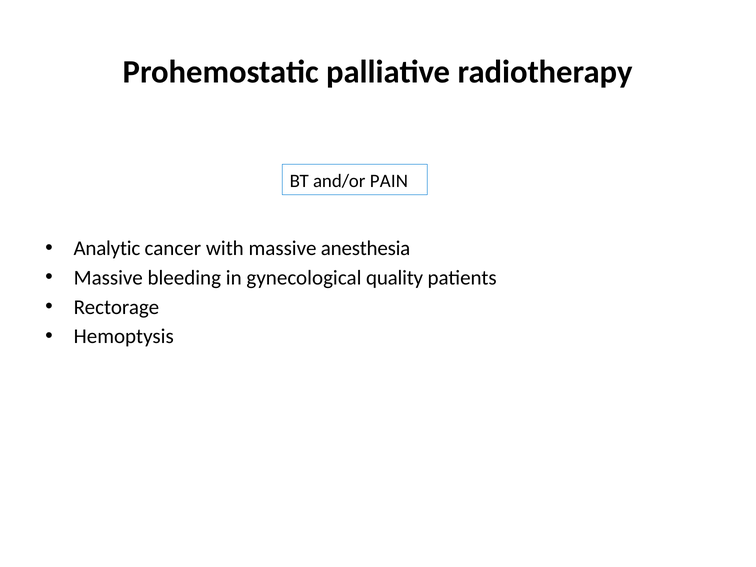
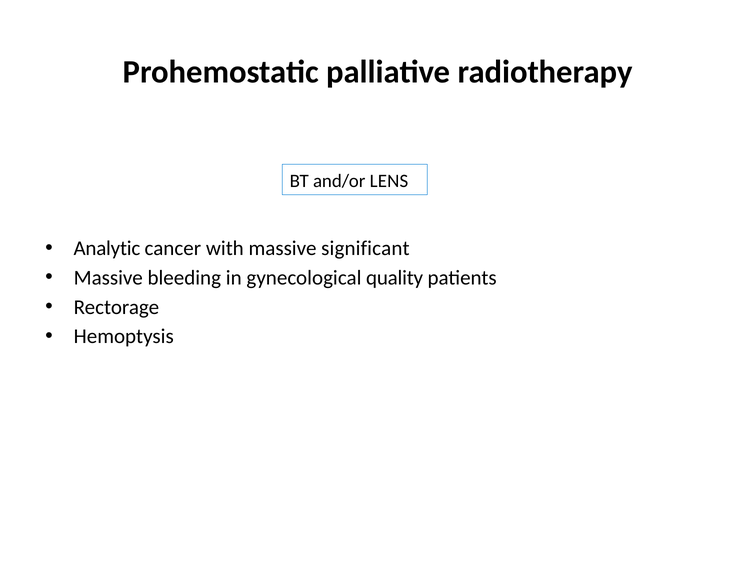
PAIN: PAIN -> LENS (389, 181)
anesthesia: anesthesia -> significant (365, 248)
